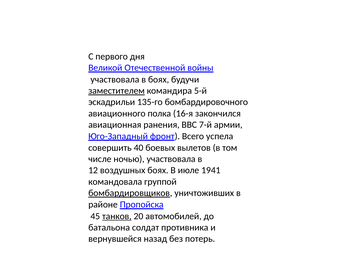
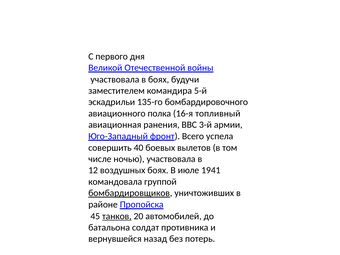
заместителем underline: present -> none (117, 91)
закончился: закончился -> топливный (218, 113)
7-й: 7-й -> 3-й (205, 125)
